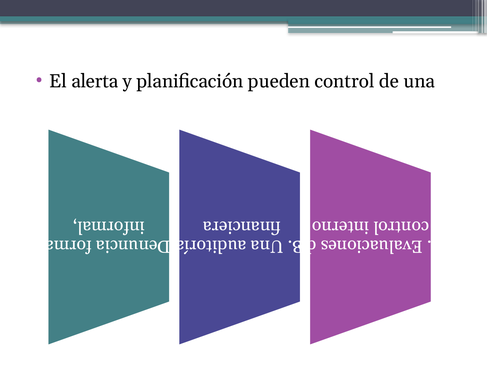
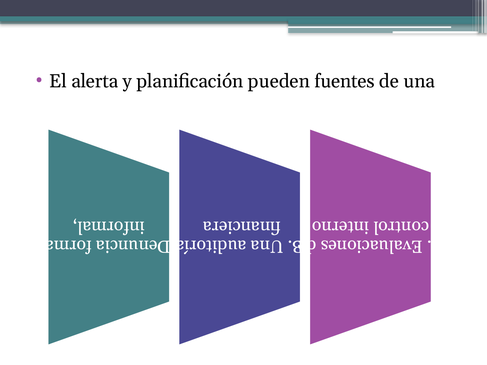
control: control -> fuentes (345, 81)
